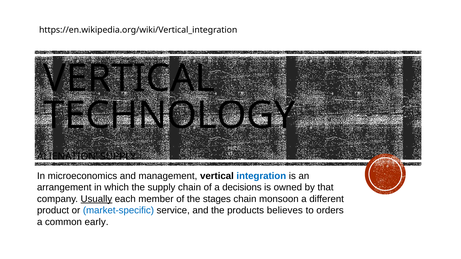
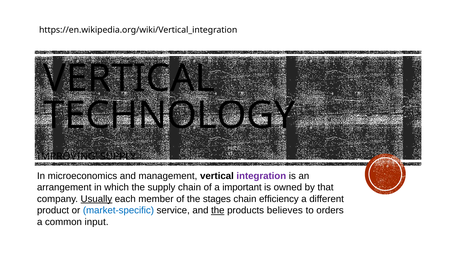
ALIENATION: ALIENATION -> IMPROVING (67, 157)
integration colour: blue -> purple (261, 176)
decisions: decisions -> important (242, 188)
monsoon: monsoon -> efficiency (279, 199)
the underline: none -> present (218, 211)
early: early -> input (97, 222)
